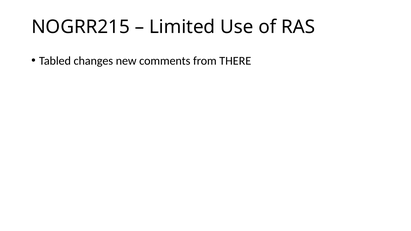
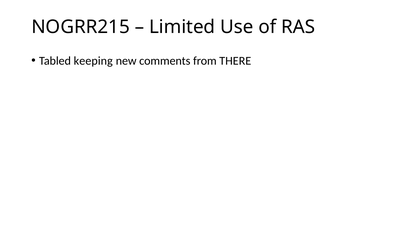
changes: changes -> keeping (93, 61)
